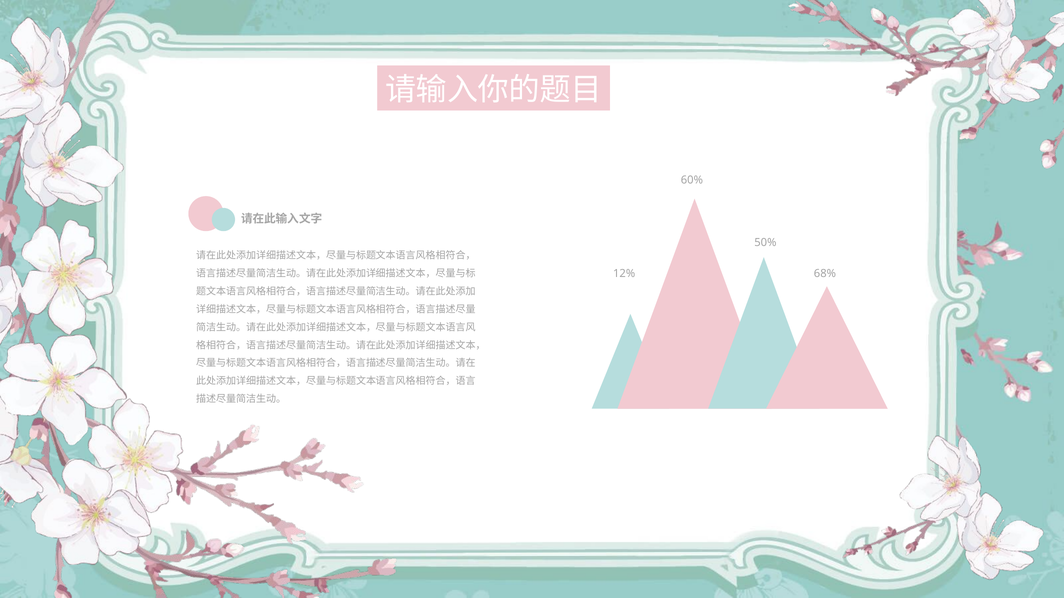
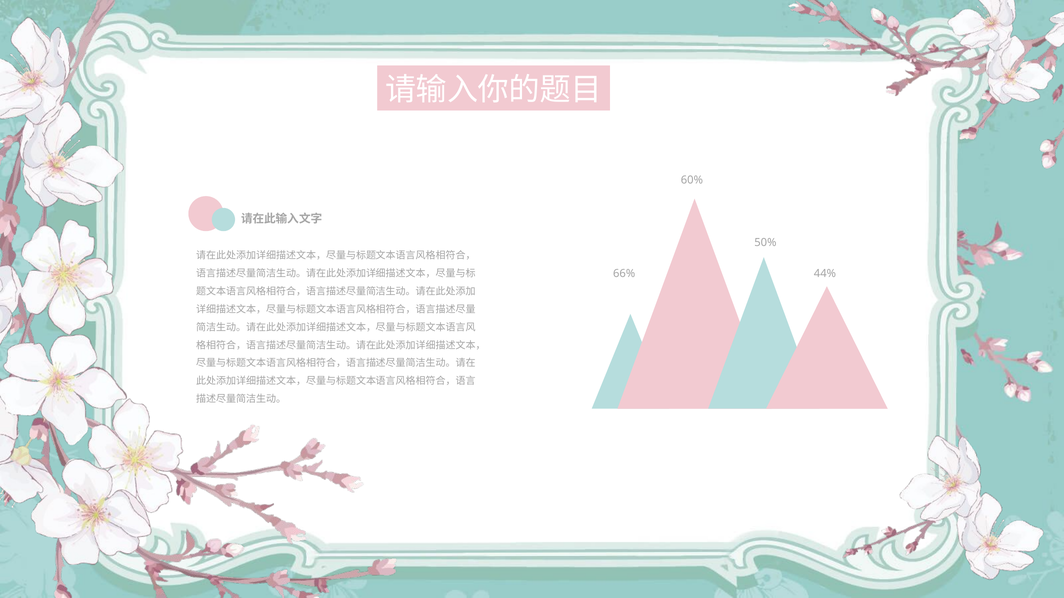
12%: 12% -> 66% (624, 274)
68%: 68% -> 44% (825, 274)
